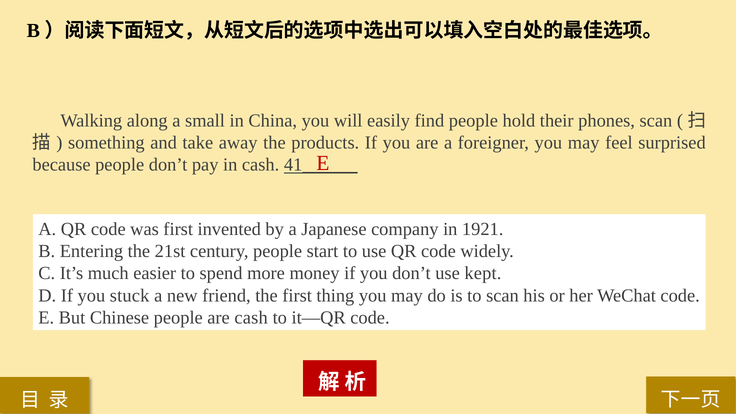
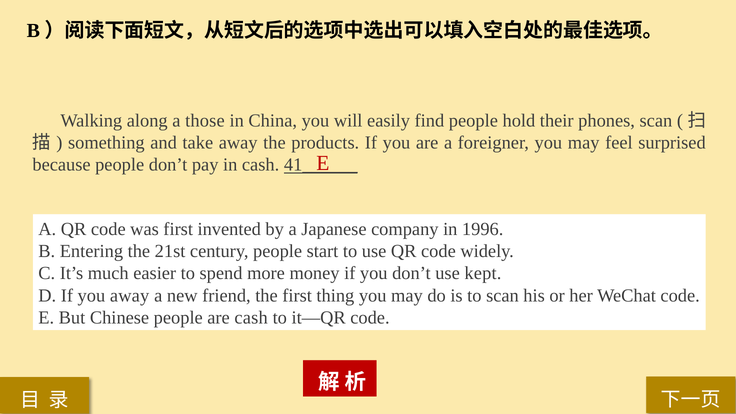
small: small -> those (205, 121)
1921: 1921 -> 1996 (483, 229)
you stuck: stuck -> away (130, 296)
